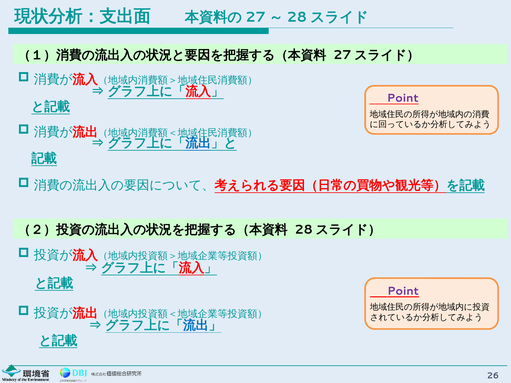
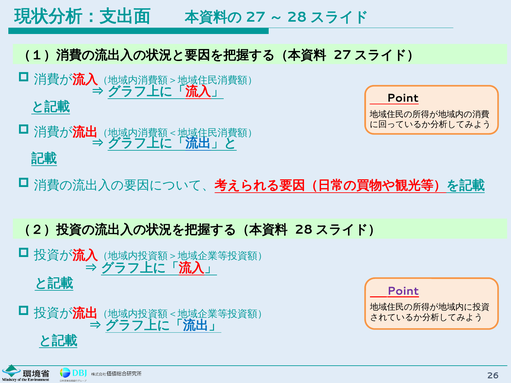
Point colour: purple -> black (403, 98)
